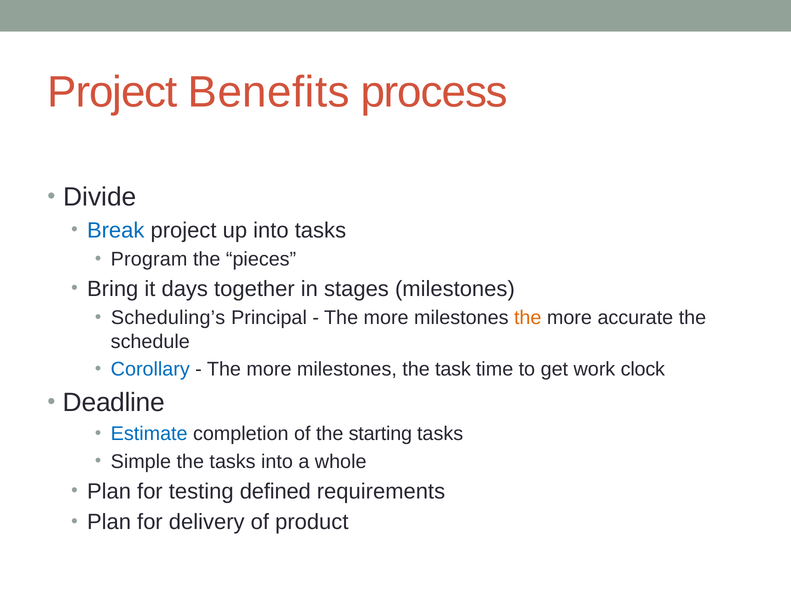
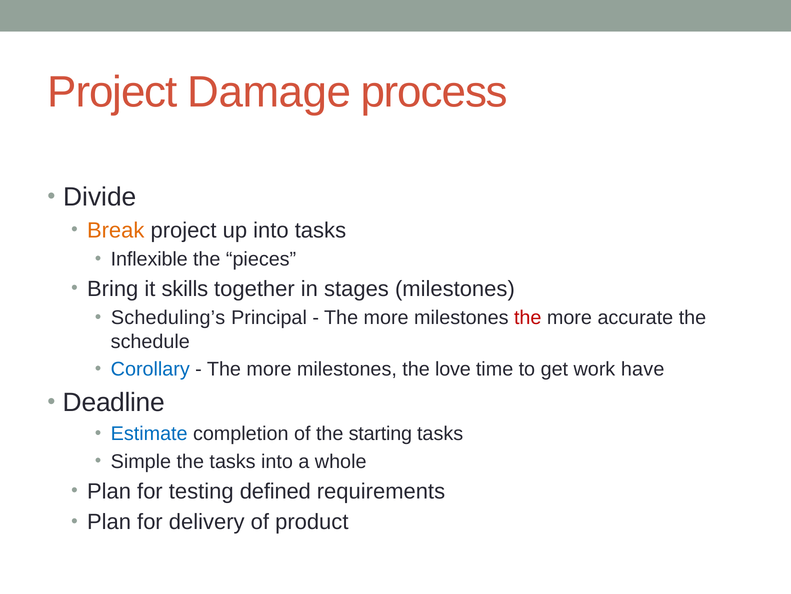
Benefits: Benefits -> Damage (269, 92)
Break colour: blue -> orange (116, 230)
Program: Program -> Inflexible (149, 259)
days: days -> skills (185, 288)
the colour: orange -> red (528, 317)
task: task -> love (453, 369)
clock: clock -> have (643, 369)
